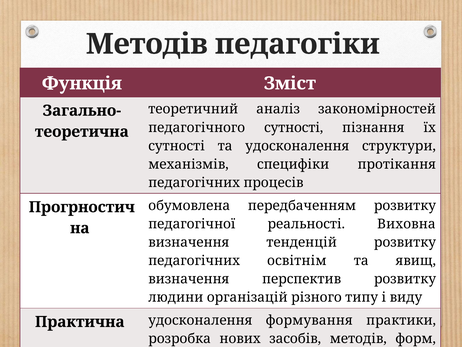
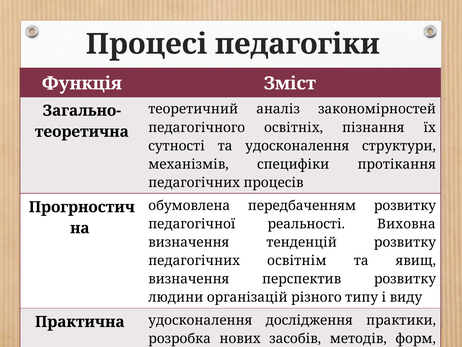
Методів: Методів -> Процесі (147, 44)
педагогічного сутності: сутності -> освітніх (294, 127)
формування: формування -> дослідження (309, 320)
